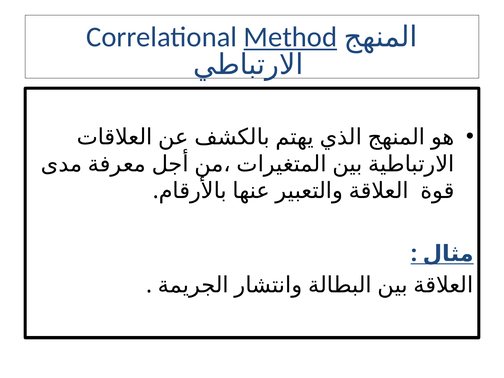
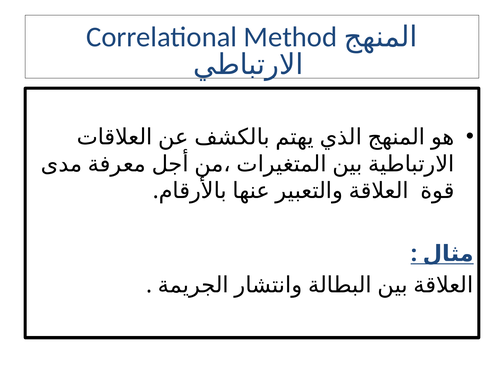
Method underline: present -> none (290, 37)
